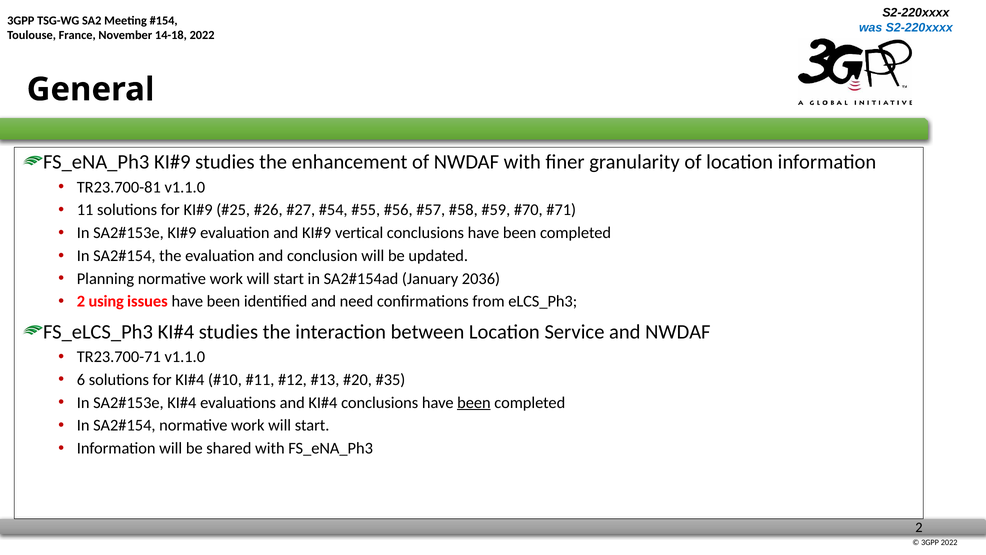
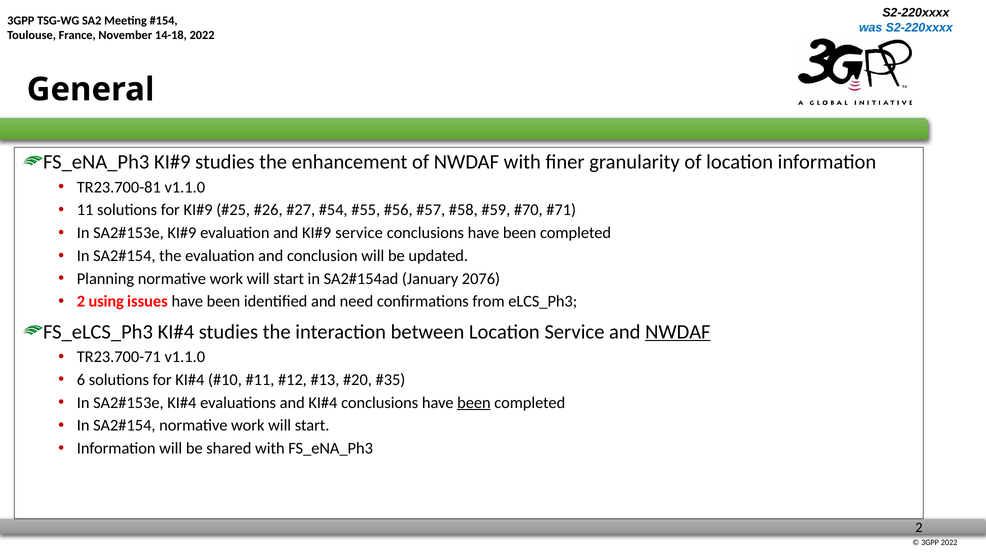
vertical: vertical -> service (359, 233)
2036: 2036 -> 2076 (481, 278)
NWDAF underline: none -> present (678, 332)
